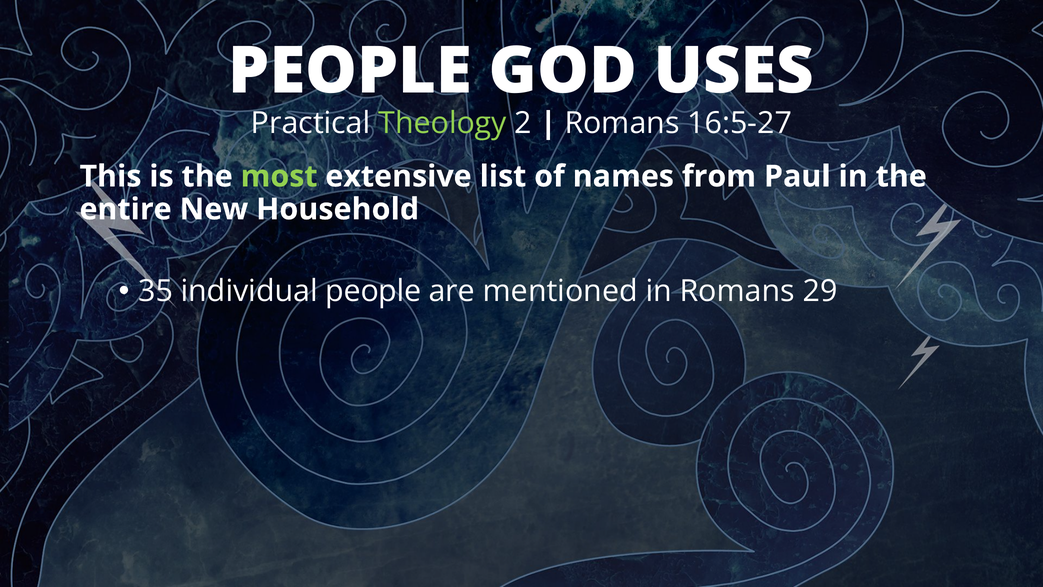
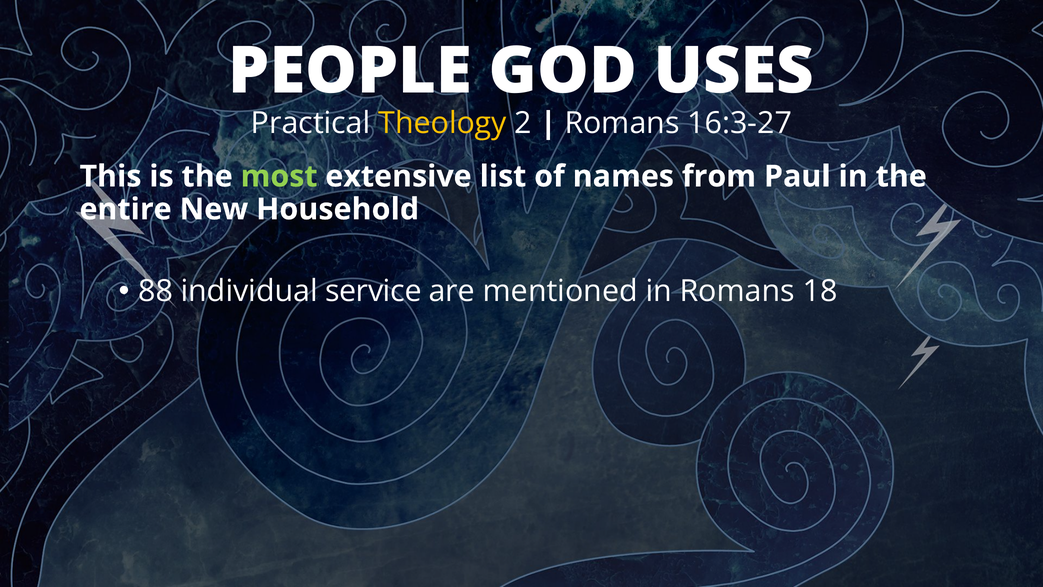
Theology colour: light green -> yellow (443, 123)
16:5-27: 16:5-27 -> 16:3-27 (740, 123)
35: 35 -> 88 (156, 291)
individual people: people -> service (373, 291)
29: 29 -> 18 (820, 291)
